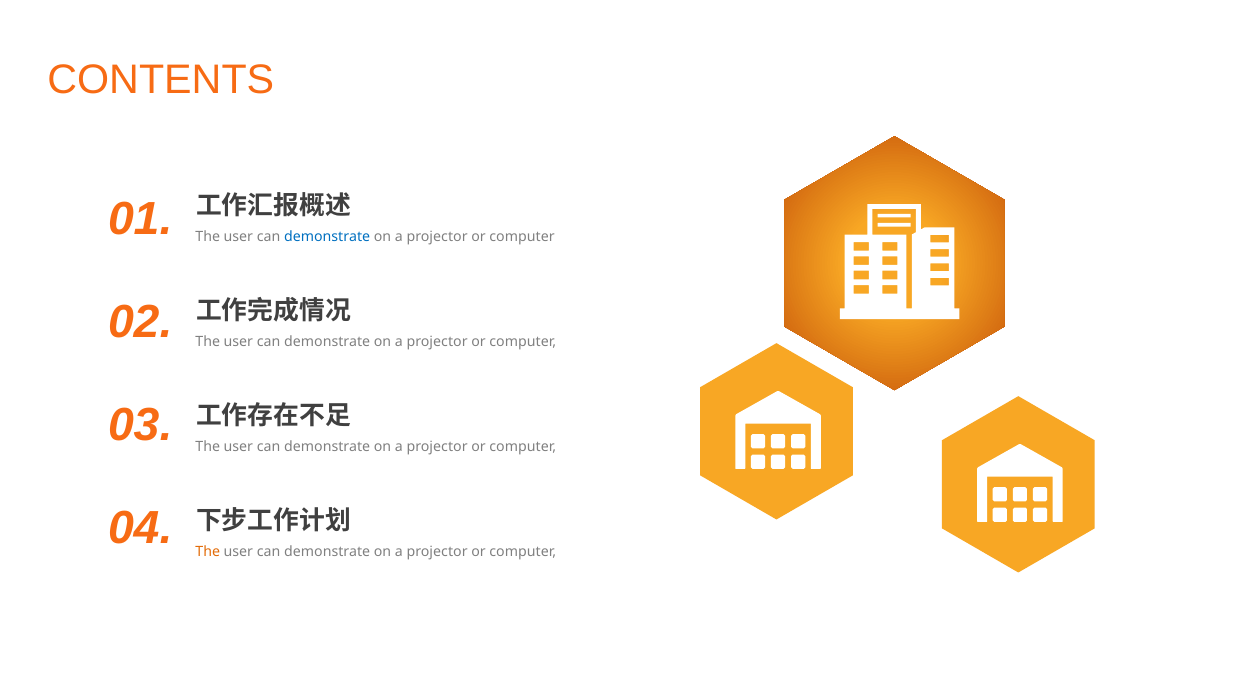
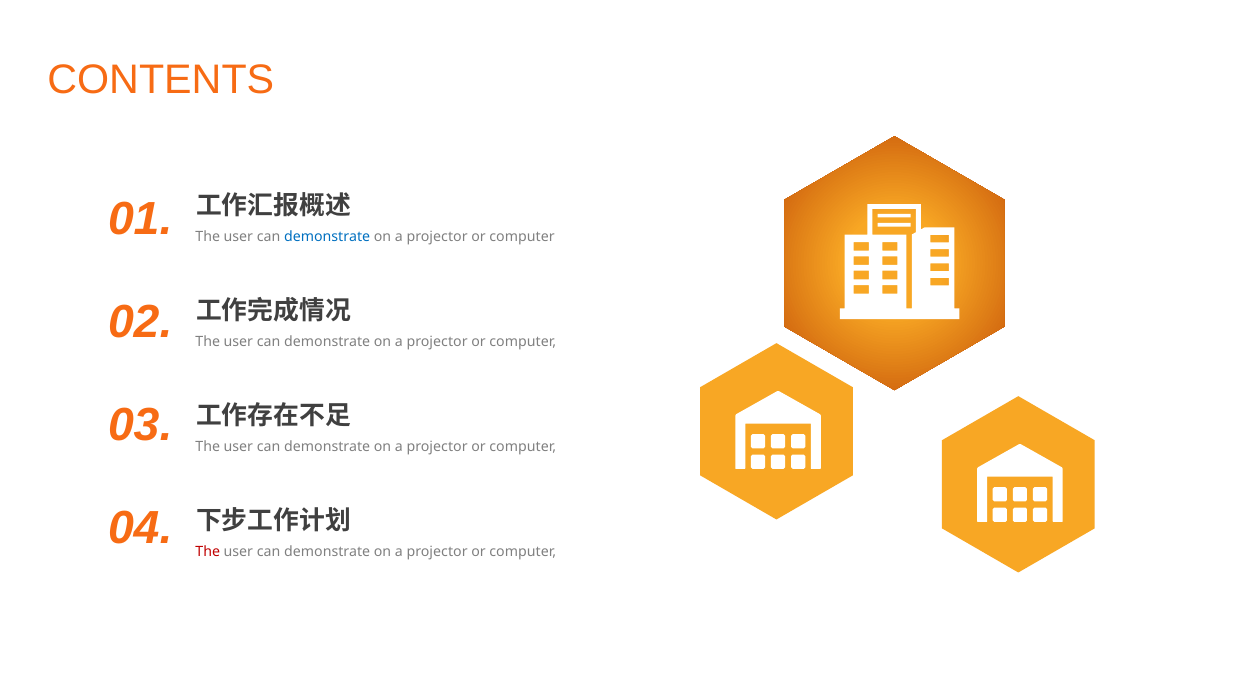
The colour: orange -> red (208, 552)
